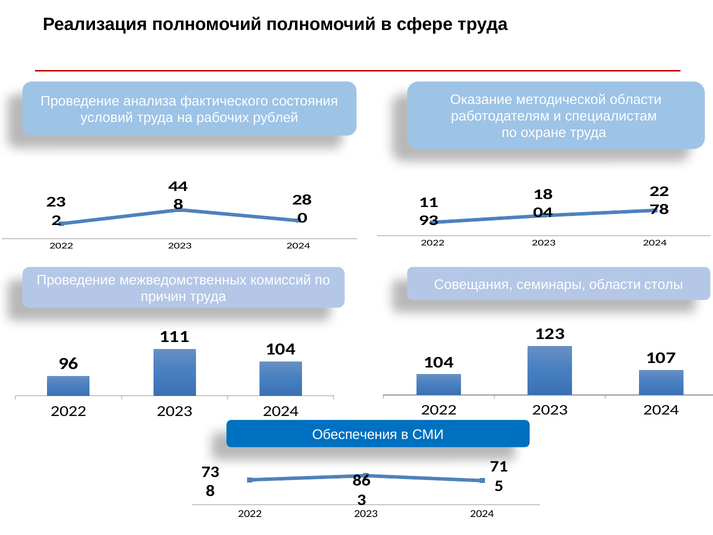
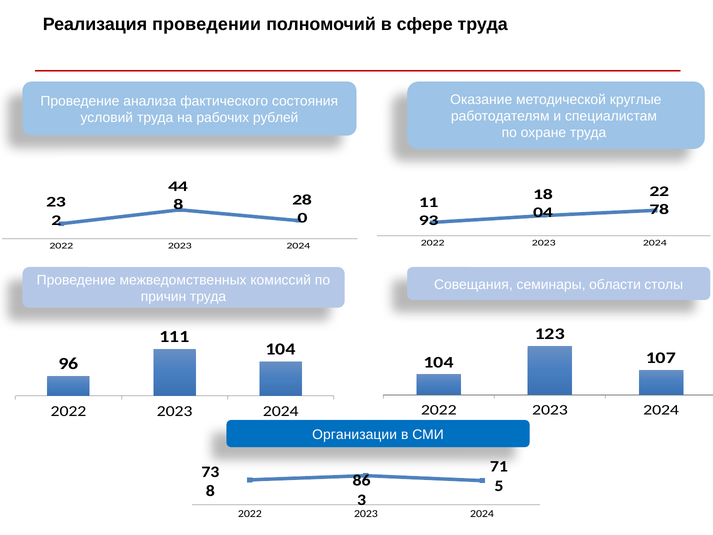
Реализация полномочий: полномочий -> проведении (207, 24)
методической области: области -> круглые (636, 100)
Обеспечения: Обеспечения -> Организации (355, 434)
